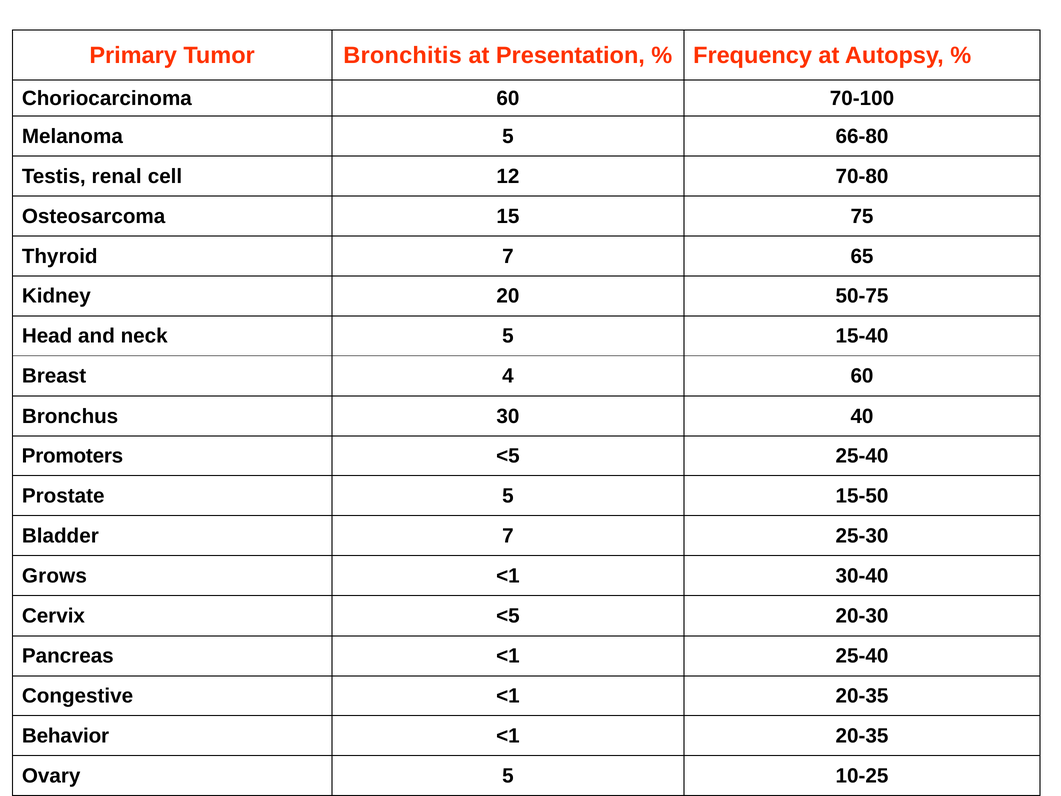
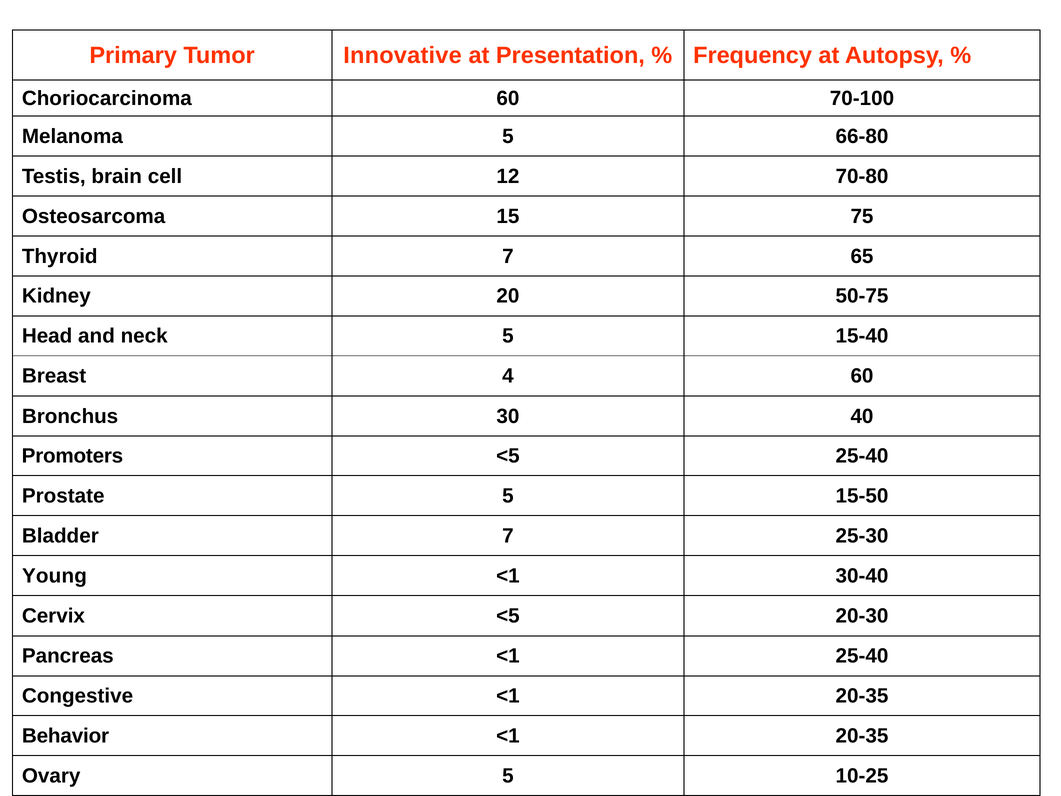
Bronchitis: Bronchitis -> Innovative (403, 55)
renal: renal -> brain (117, 176)
Grows: Grows -> Young (54, 576)
